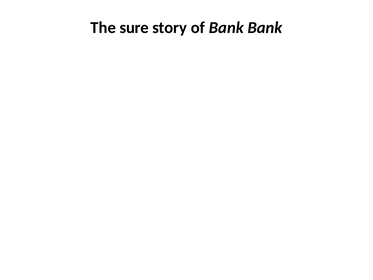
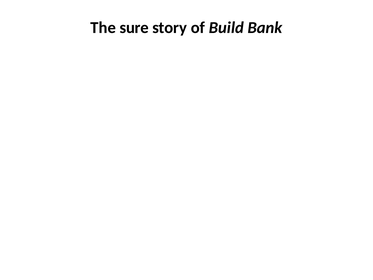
of Bank: Bank -> Build (226, 28)
